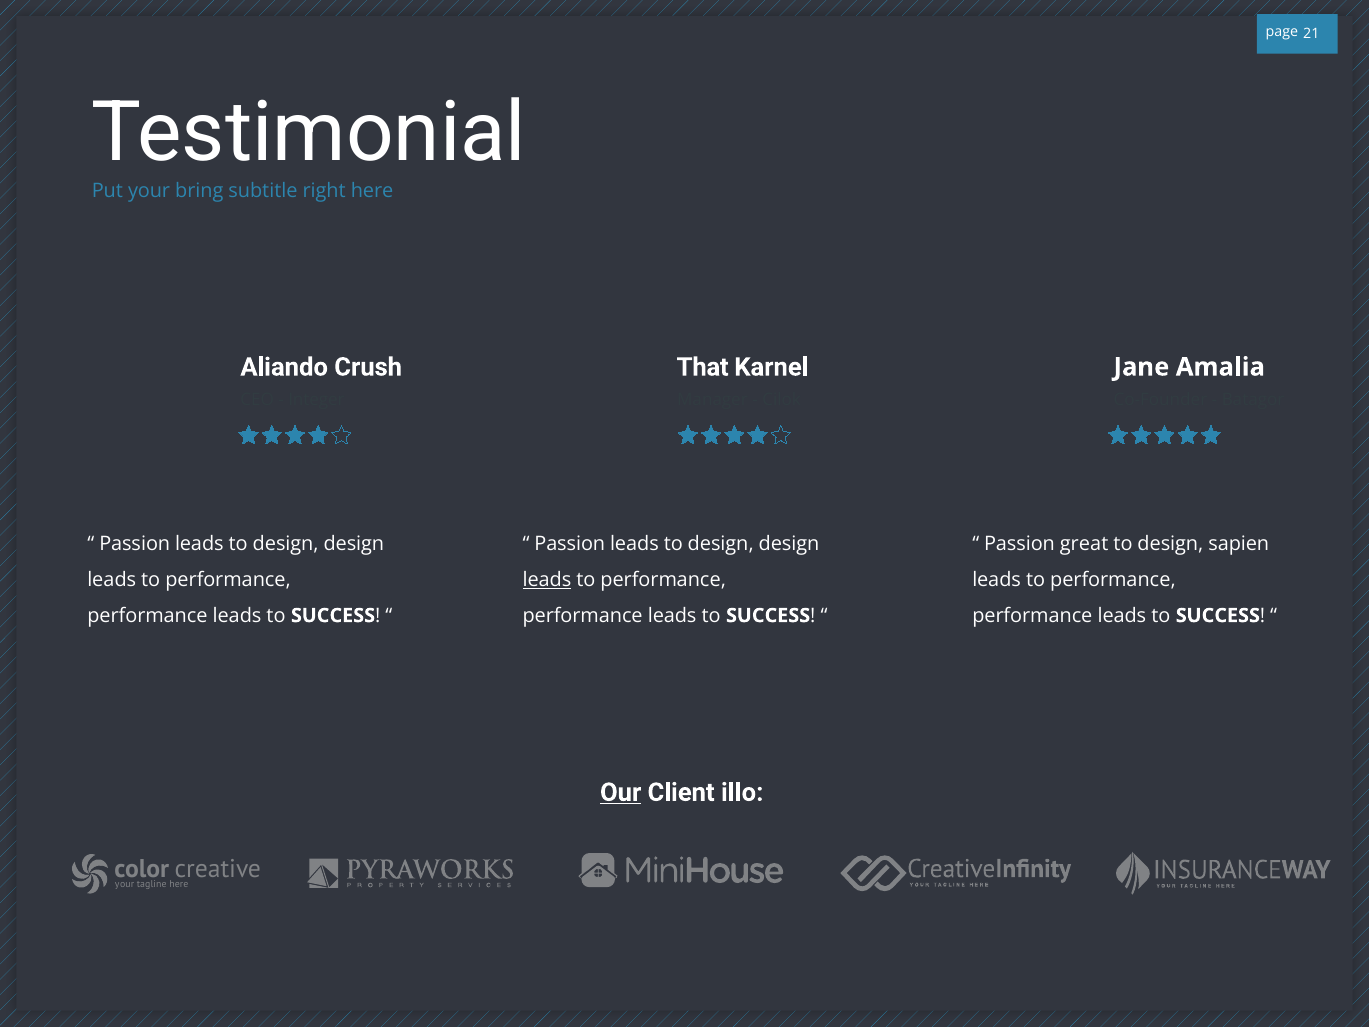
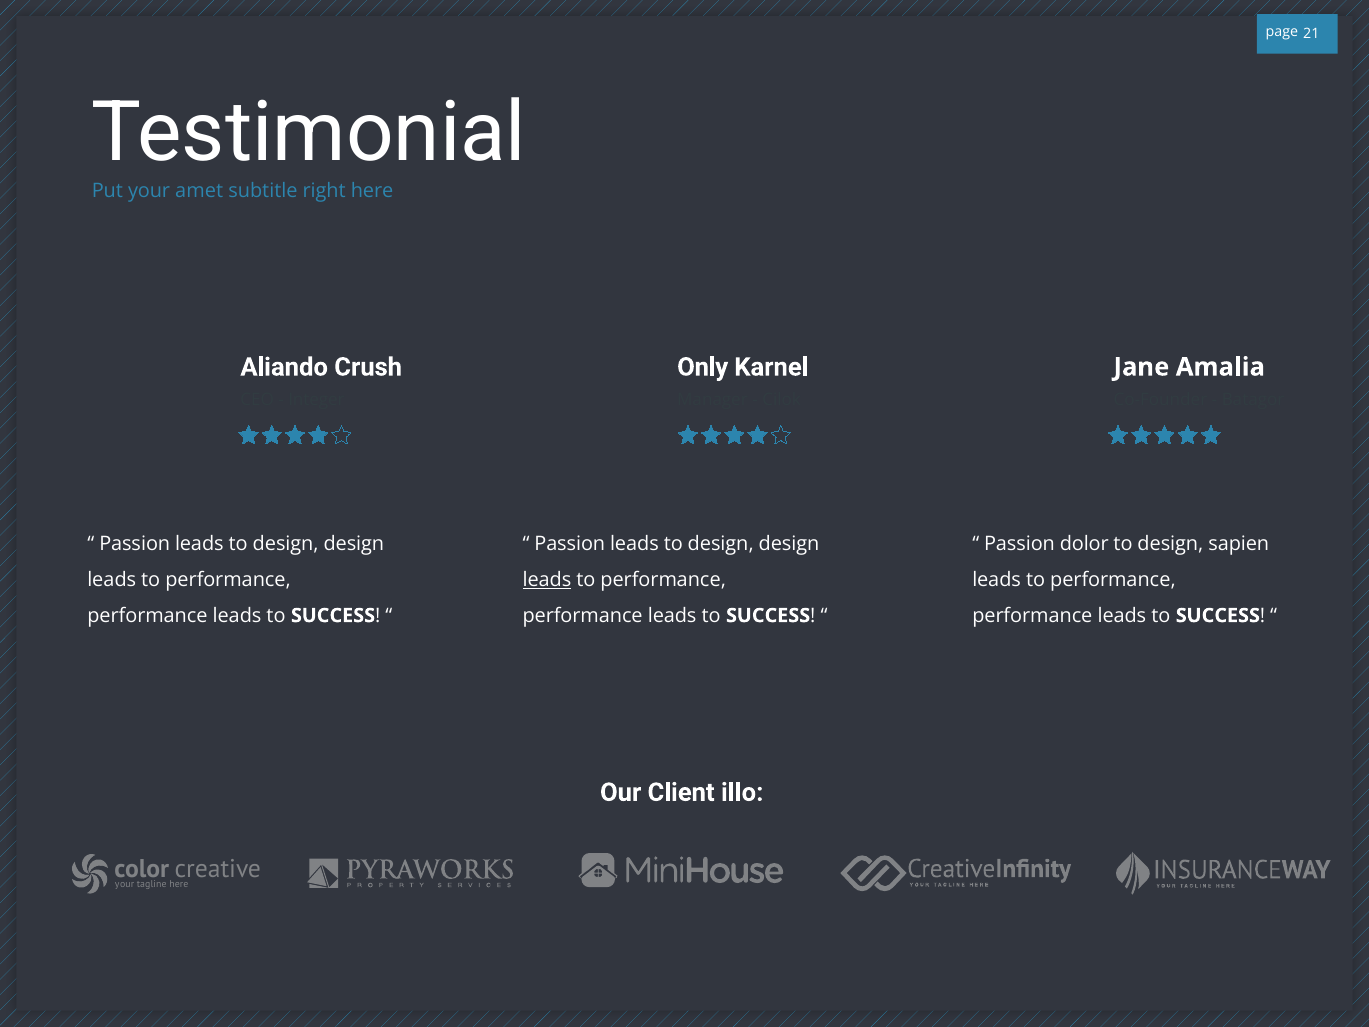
bring: bring -> amet (199, 191)
That: That -> Only (703, 367)
great: great -> dolor (1084, 544)
Our underline: present -> none (621, 792)
